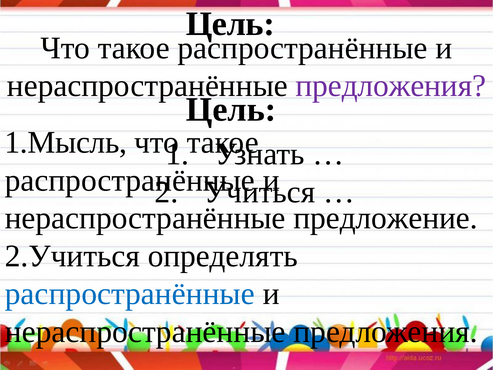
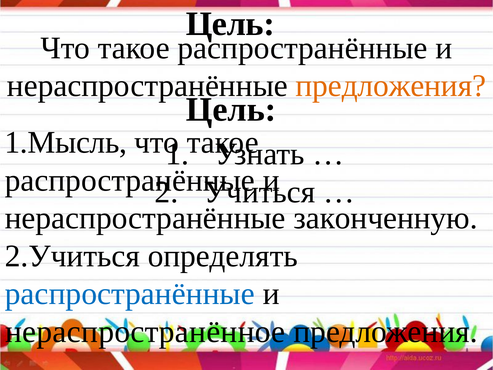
предложения colour: purple -> orange (391, 86)
предложение: предложение -> законченную (386, 218)
нераспространённые: нераспространённые -> нераспространённое (145, 331)
